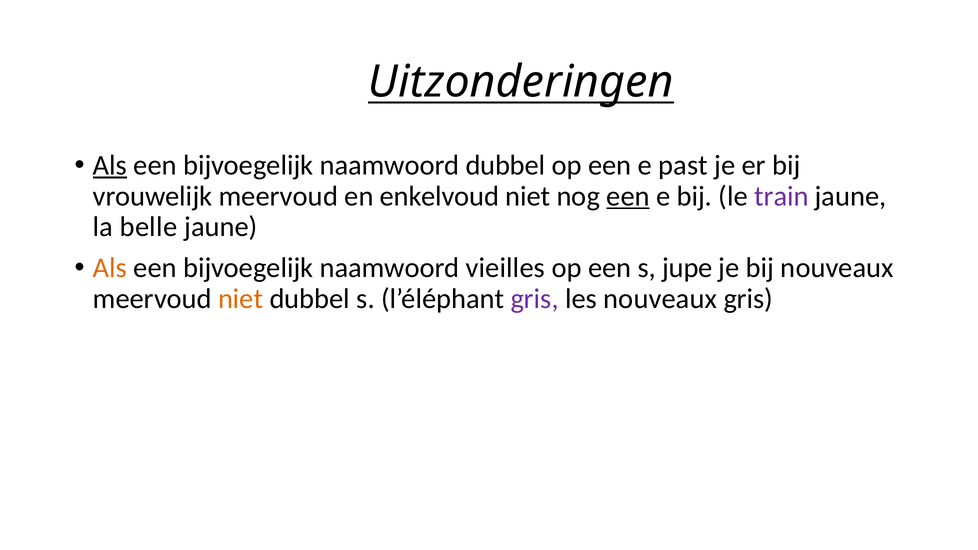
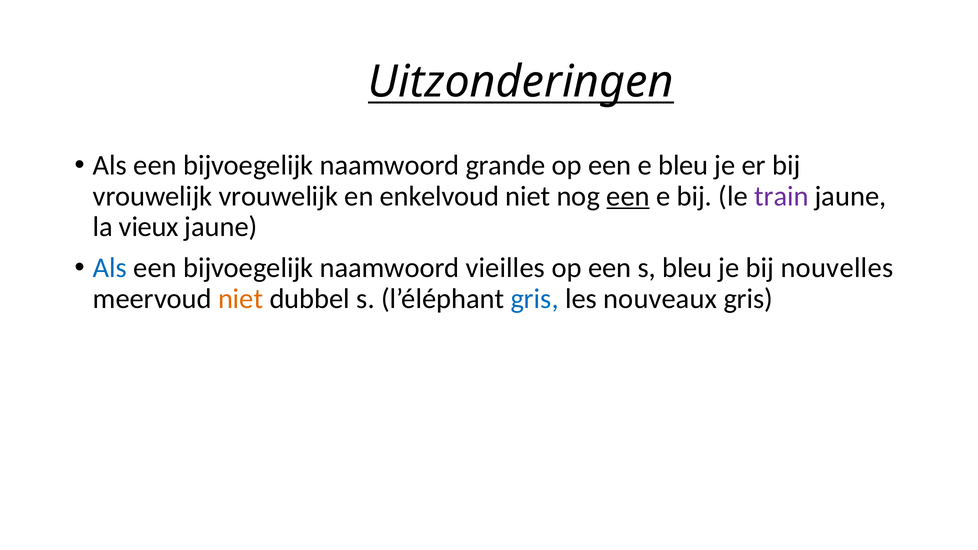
Als underline: present -> none (110, 165)
naamwoord dubbel: dubbel -> grande (505, 165)
e past: past -> bleu (683, 165)
vrouwelijk meervoud: meervoud -> vrouwelijk (278, 196)
belle: belle -> vieux (149, 227)
Als colour: orange -> blue (110, 268)
s jupe: jupe -> bleu (687, 268)
bij nouveaux: nouveaux -> nouvelles (837, 268)
gris colour: purple -> blue (535, 299)
